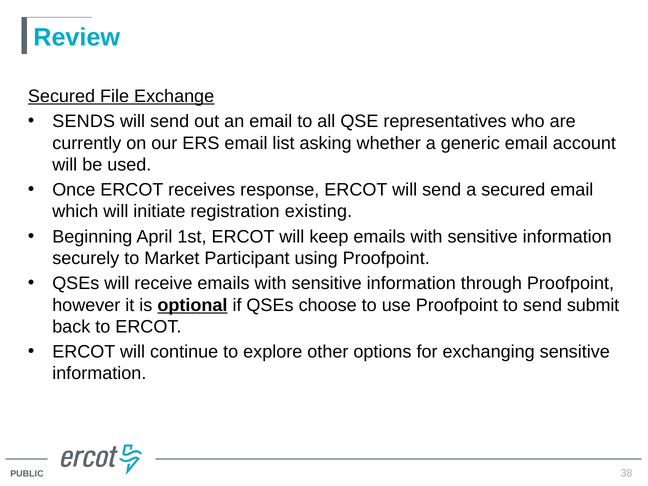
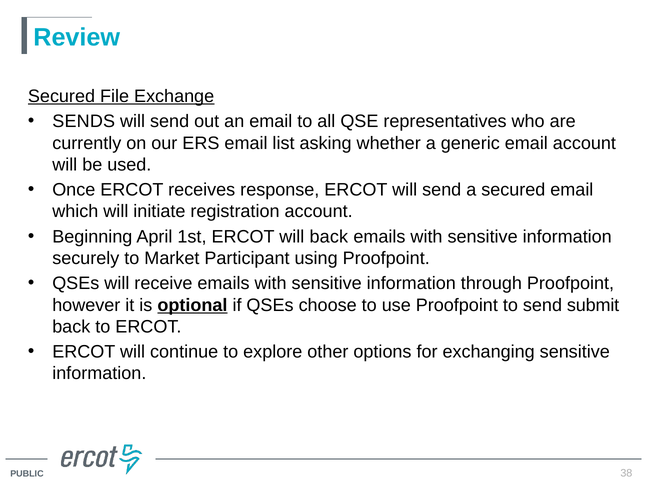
registration existing: existing -> account (319, 211)
will keep: keep -> back (329, 237)
